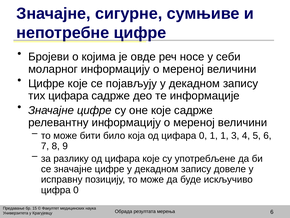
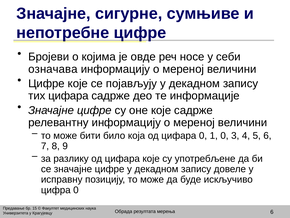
моларног: моларног -> означава (53, 69)
1 1: 1 -> 0 (224, 135)
